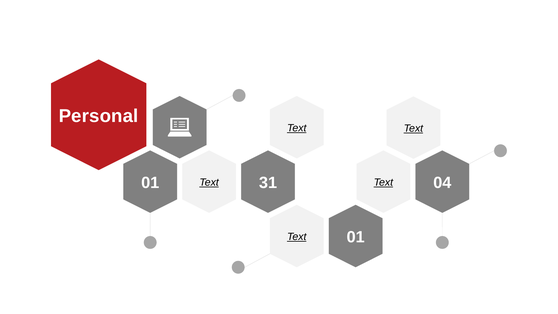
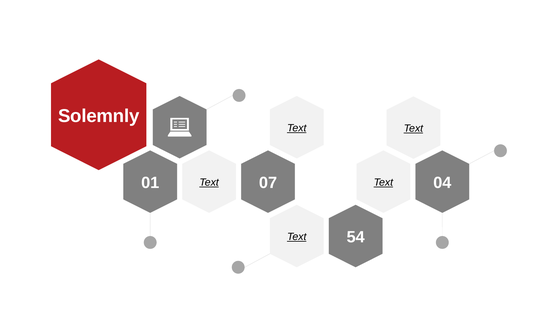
Personal: Personal -> Solemnly (99, 116)
31: 31 -> 07 (268, 183)
Text 01: 01 -> 54 (356, 237)
